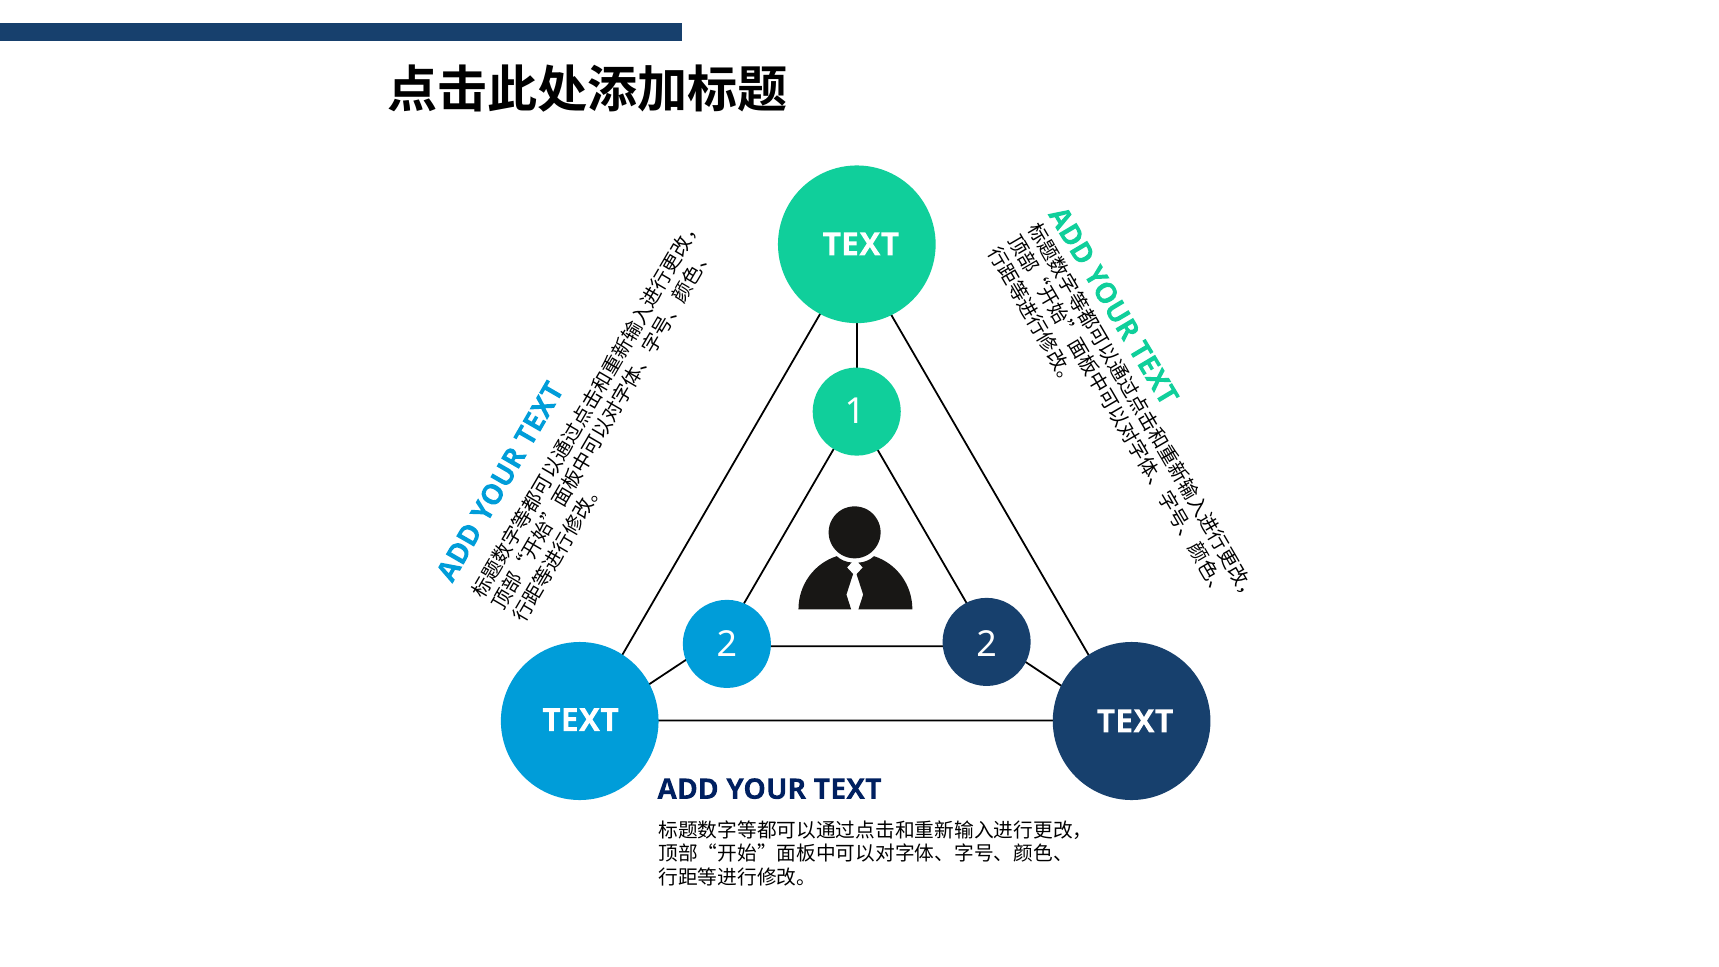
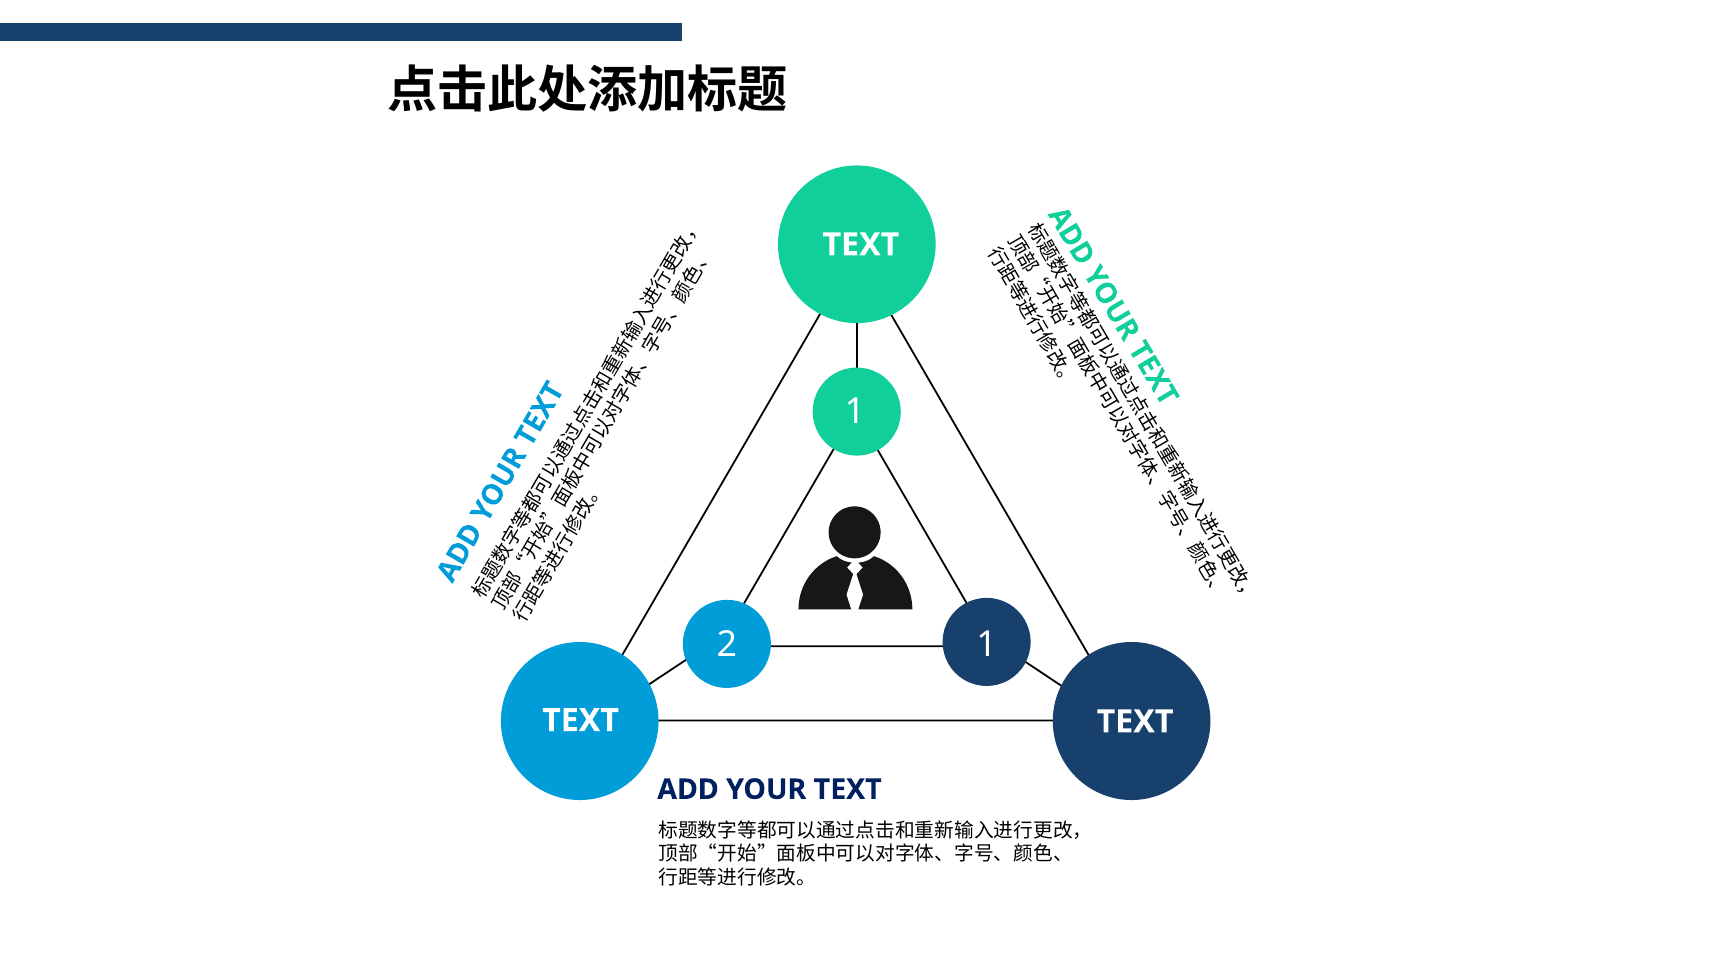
2 2: 2 -> 1 (987, 645)
